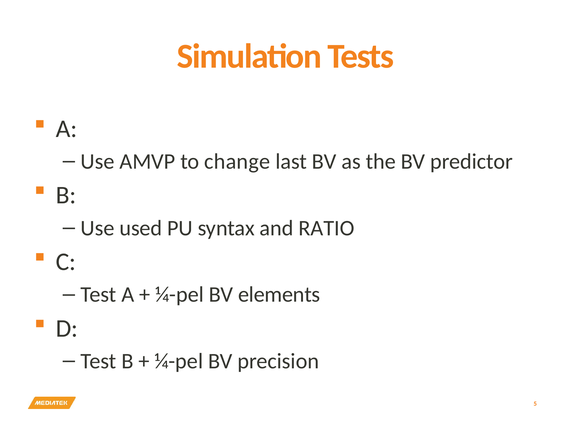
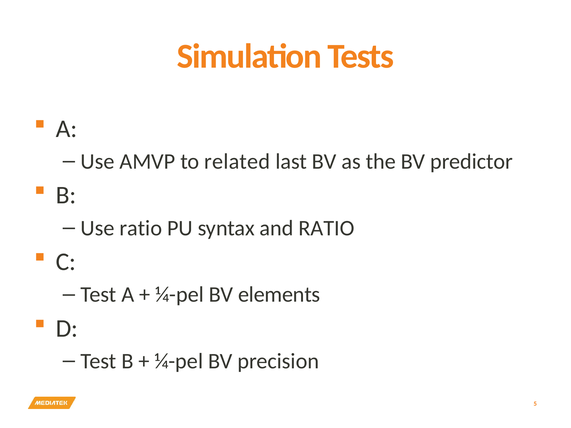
change: change -> related (237, 162)
Use used: used -> ratio (141, 228)
